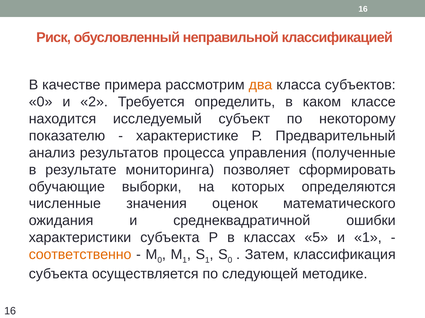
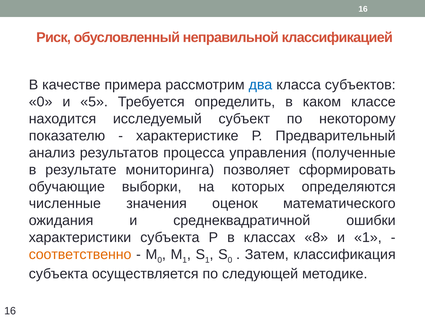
два colour: orange -> blue (261, 85)
2: 2 -> 5 (94, 102)
5: 5 -> 8 (316, 238)
